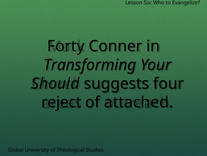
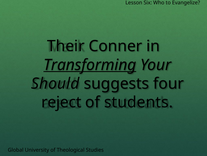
Forty: Forty -> Their (66, 46)
Transforming underline: none -> present (90, 65)
attached: attached -> students (139, 102)
